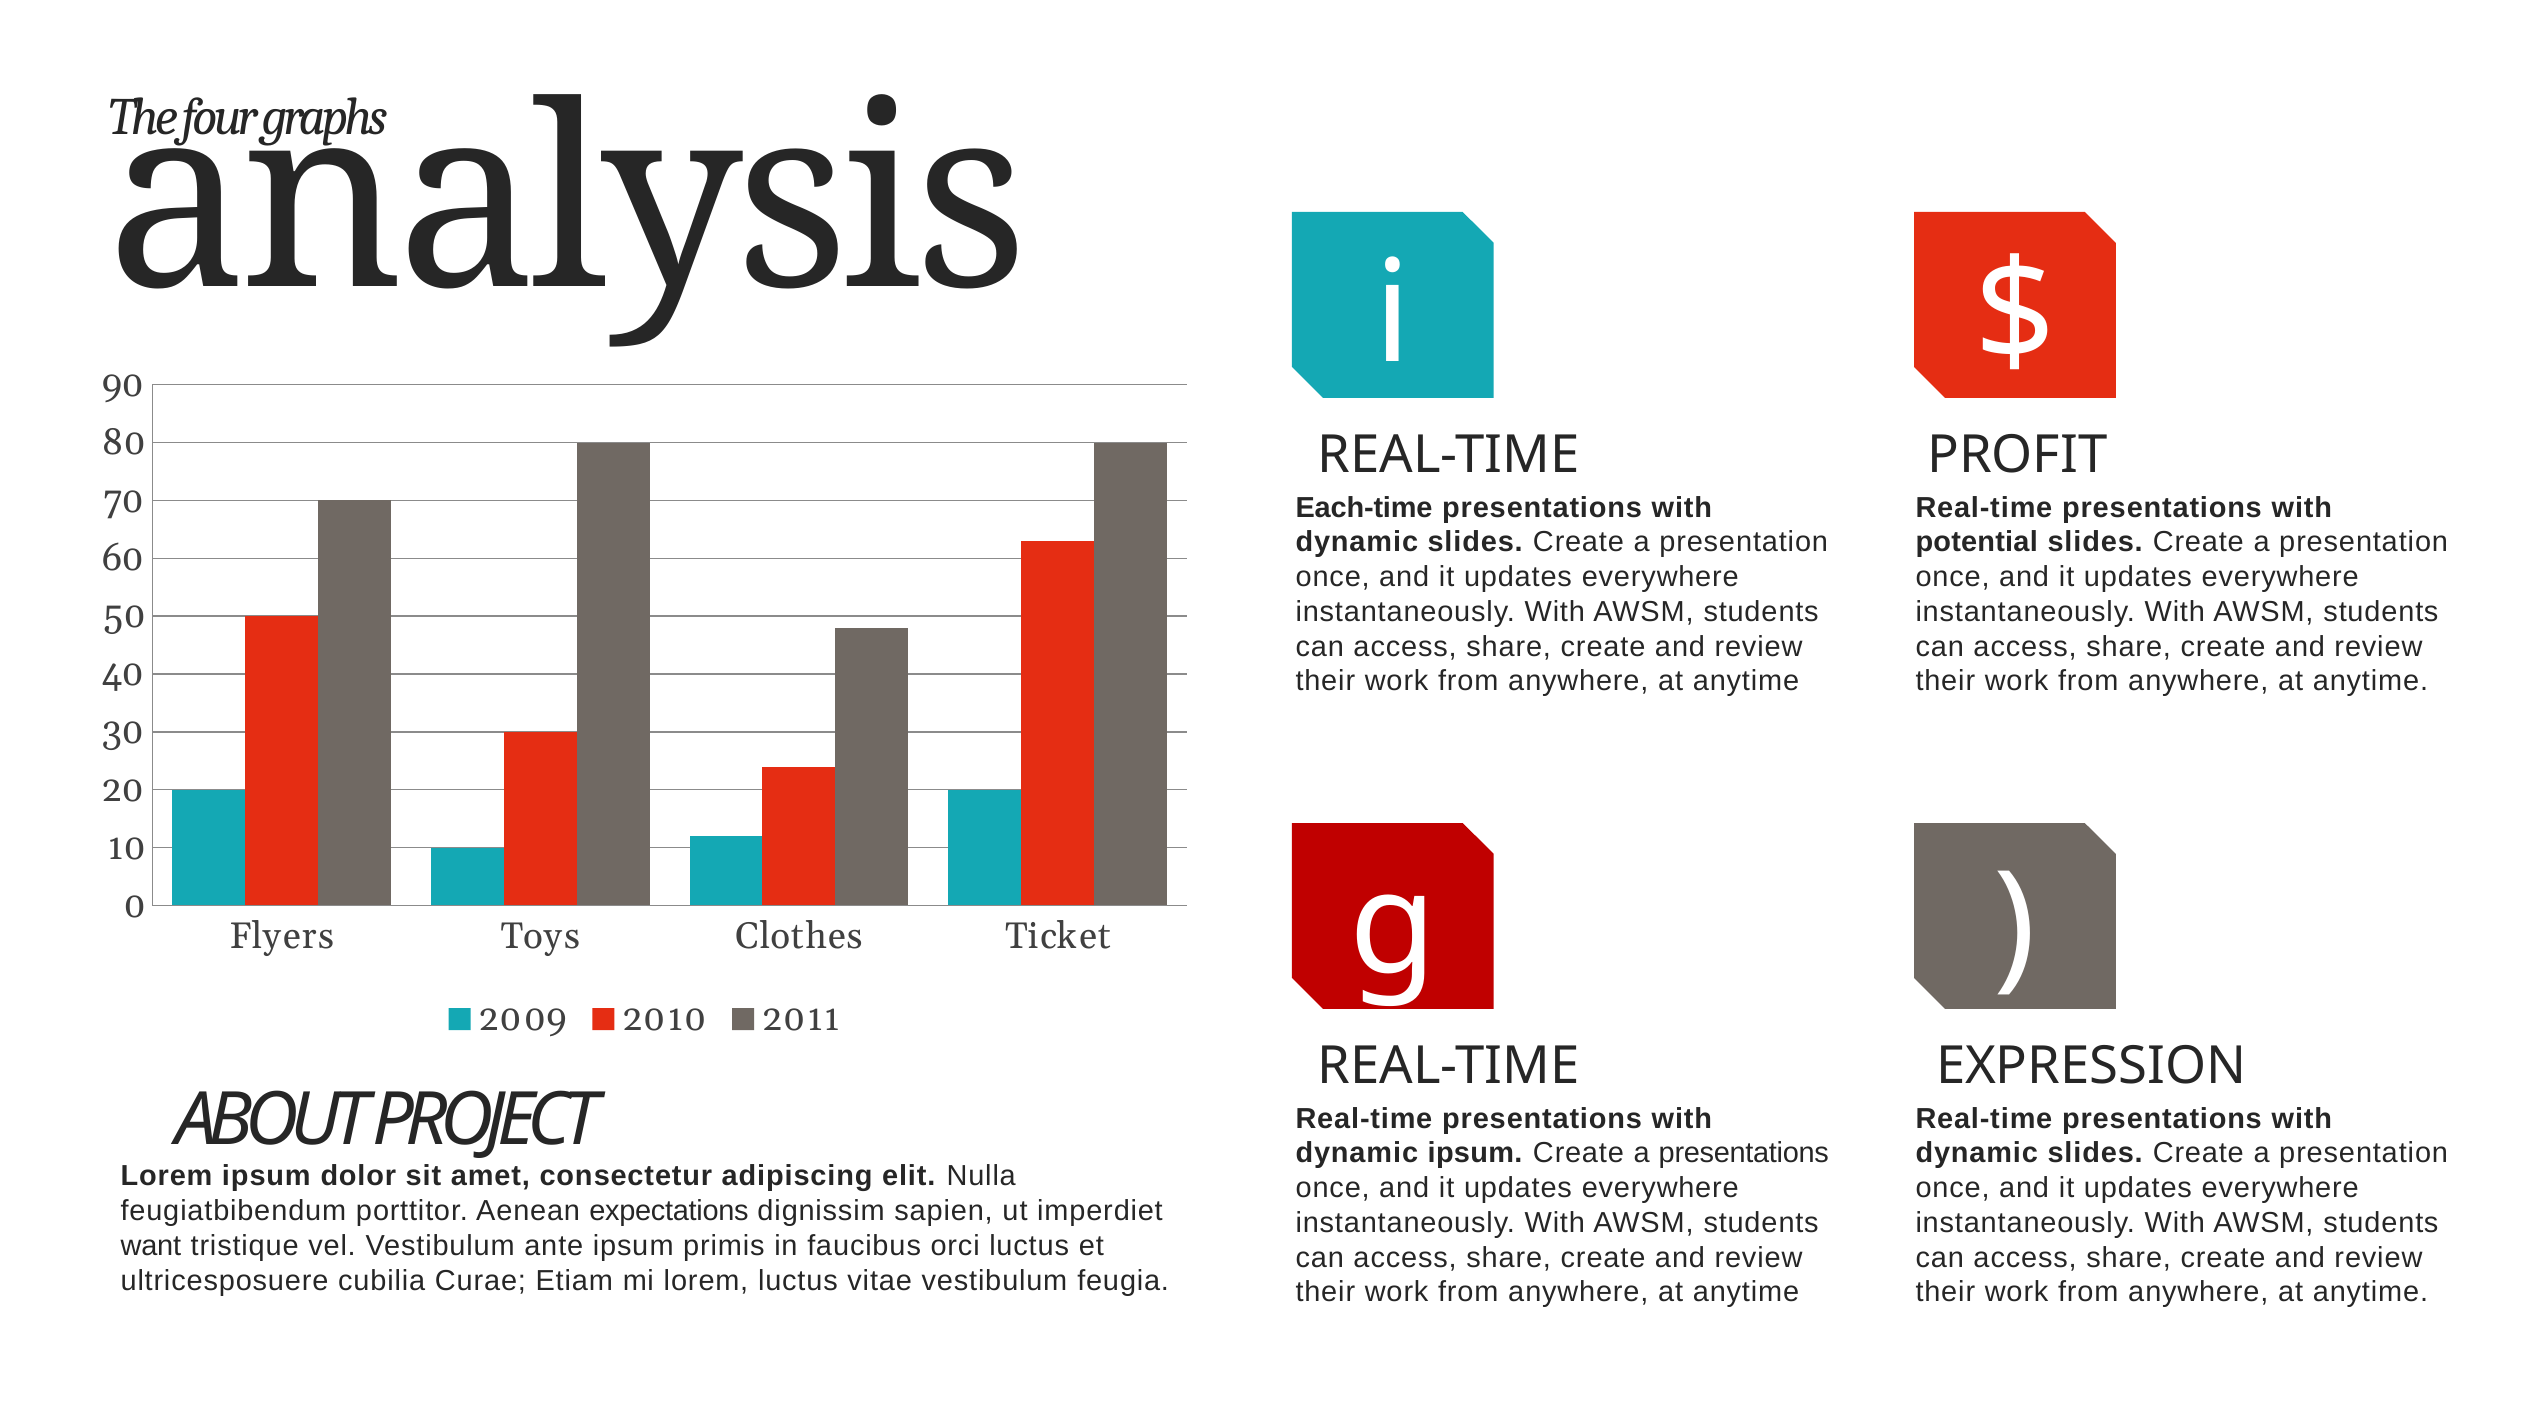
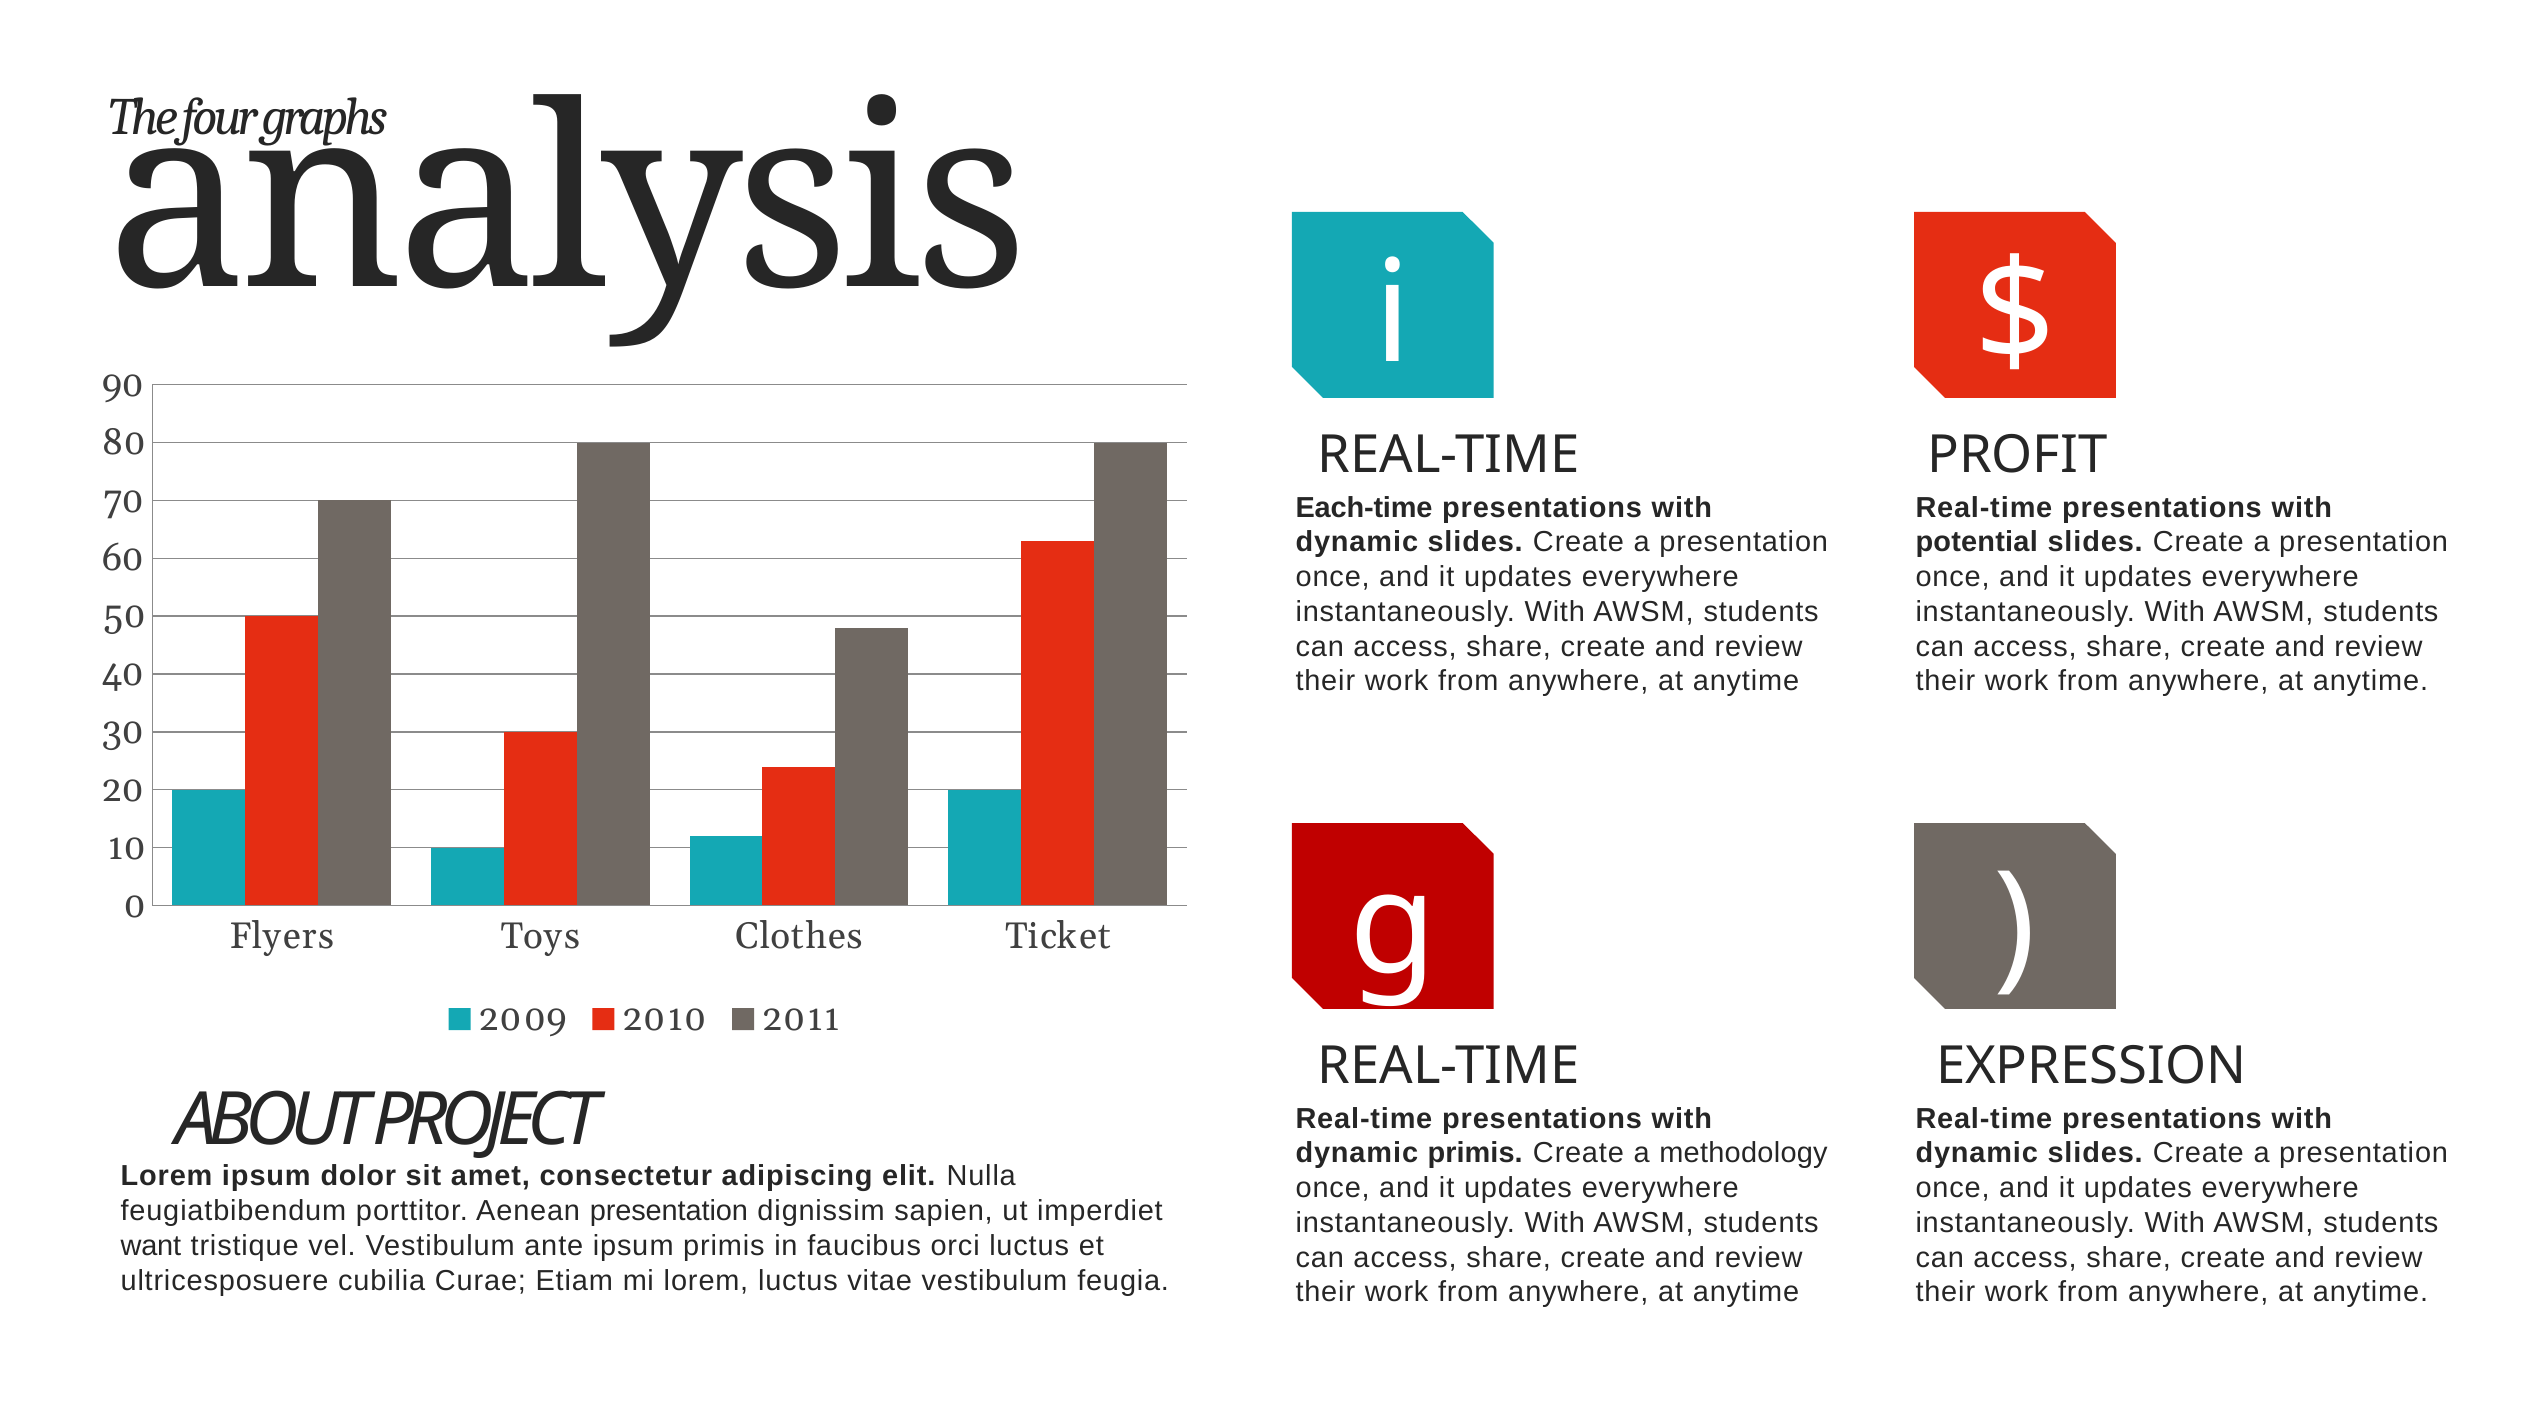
dynamic ipsum: ipsum -> primis (1475, 1154)
a presentations: presentations -> methodology (1743, 1154)
Aenean expectations: expectations -> presentation (669, 1211)
